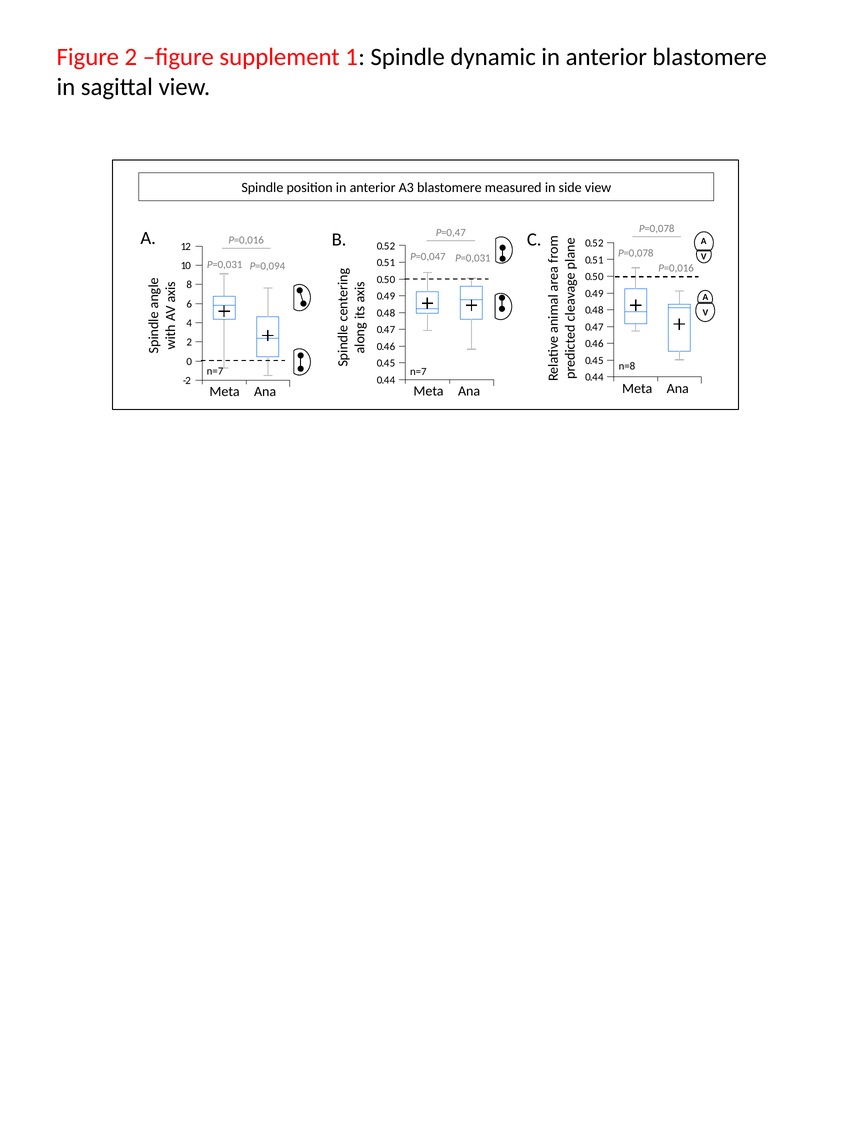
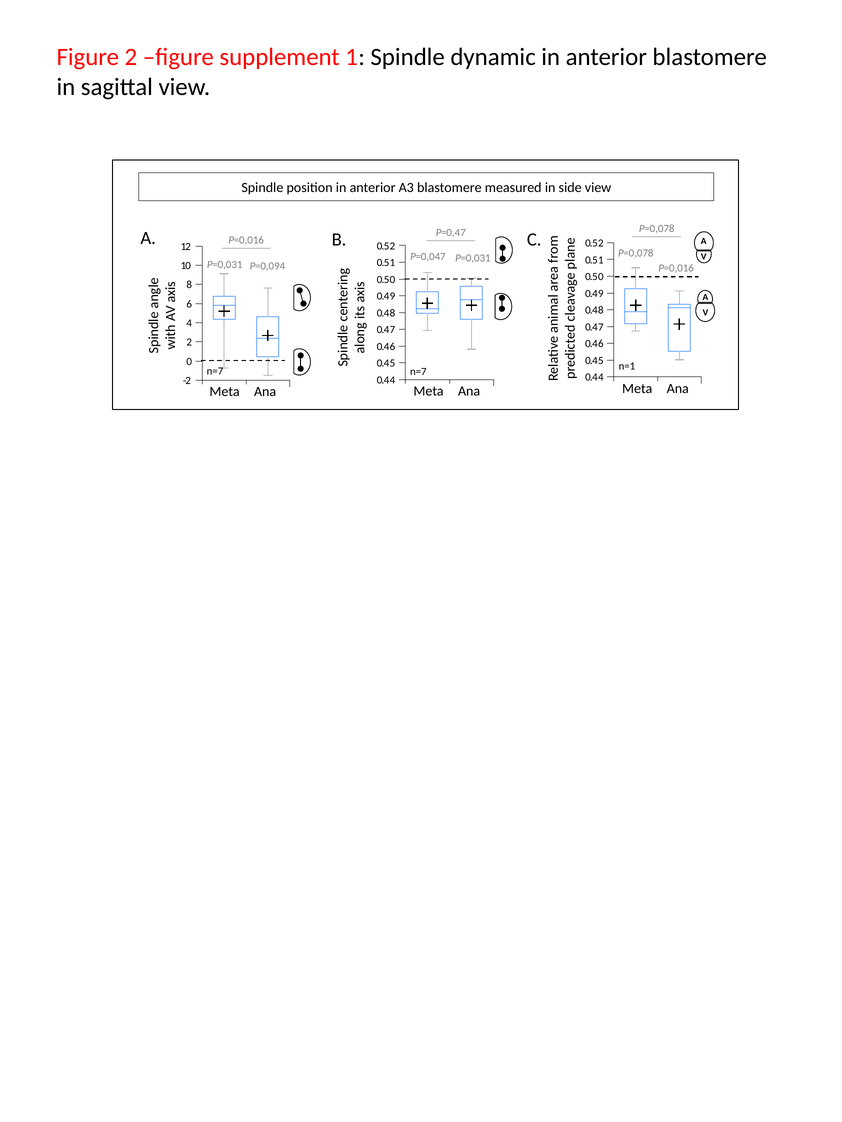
n=8: n=8 -> n=1 (627, 366)
